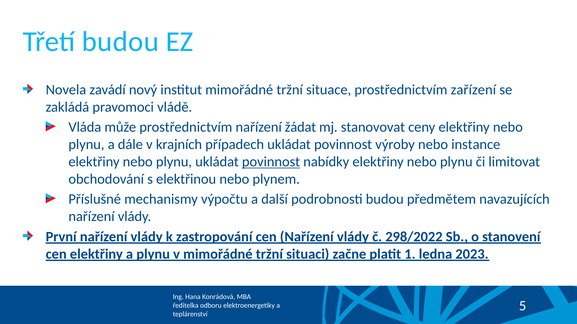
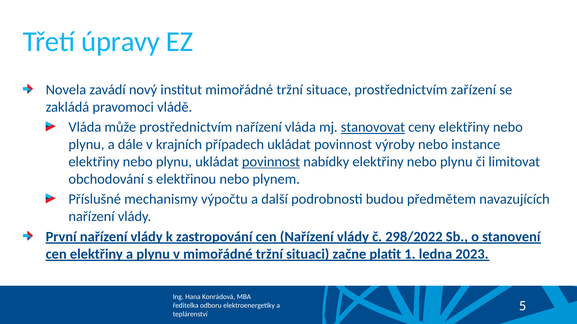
Třetí budou: budou -> úpravy (121, 42)
nařízení žádat: žádat -> vláda (300, 127)
stanovovat underline: none -> present (373, 127)
